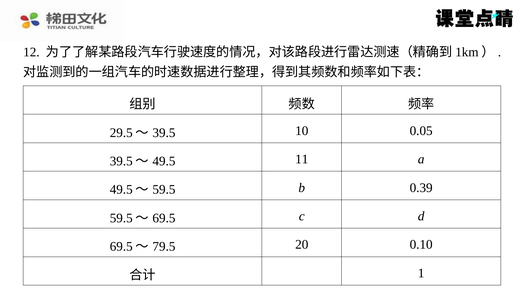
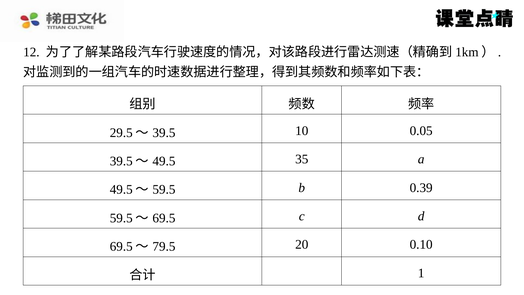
11: 11 -> 35 (302, 159)
